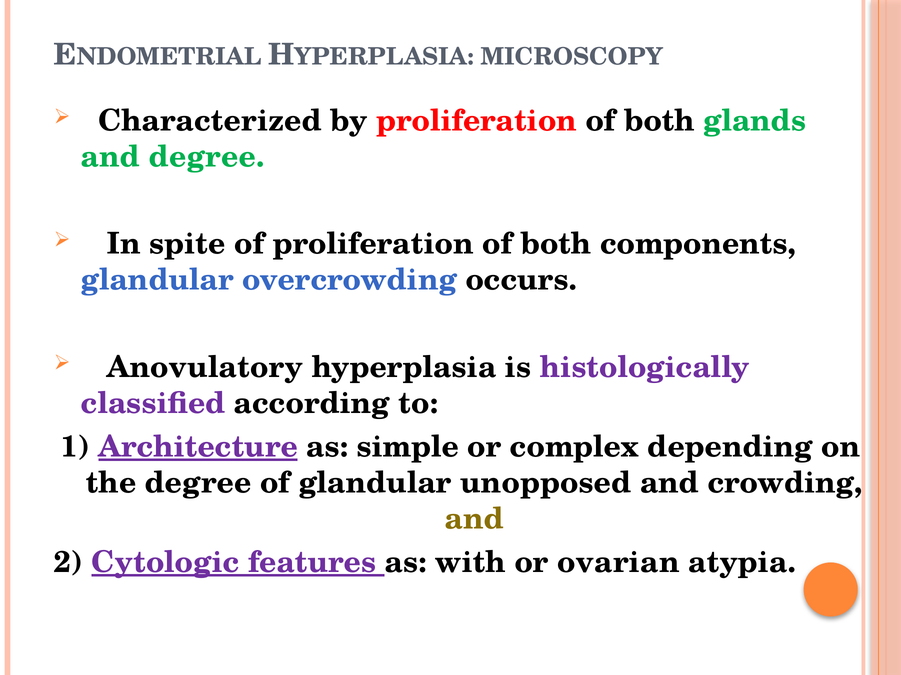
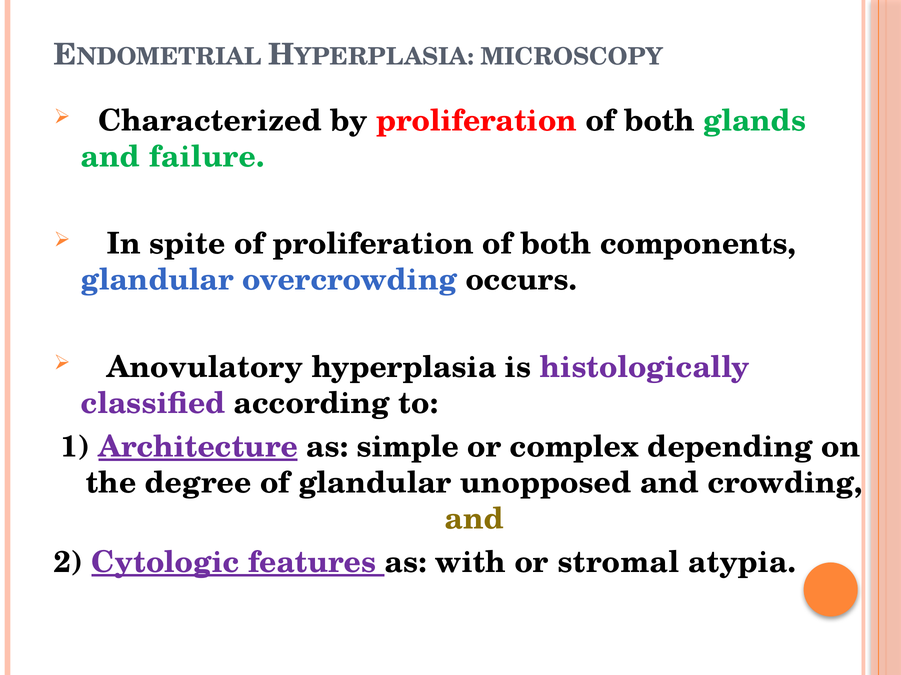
and degree: degree -> failure (207, 157)
ovarian: ovarian -> stromal (618, 563)
